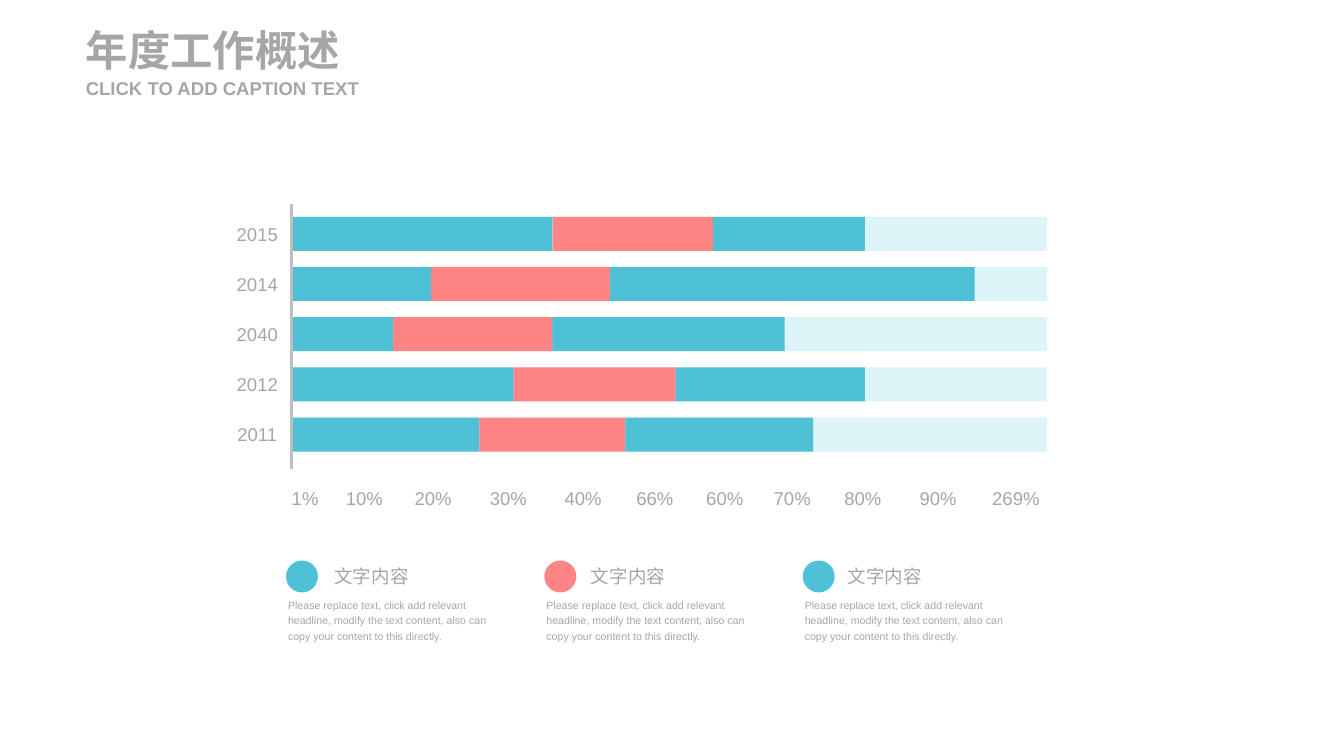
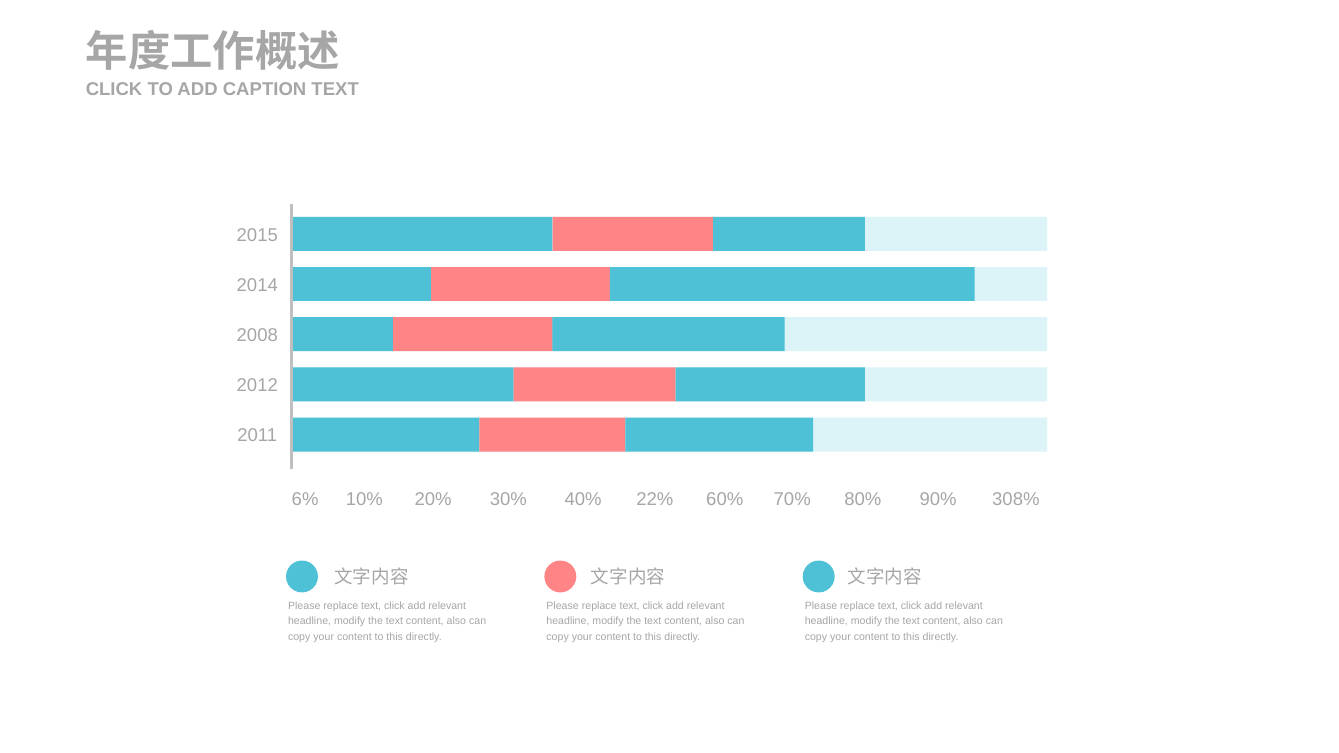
2040: 2040 -> 2008 (257, 335)
1%: 1% -> 6% (305, 499)
66%: 66% -> 22% (655, 499)
269%: 269% -> 308% (1016, 499)
